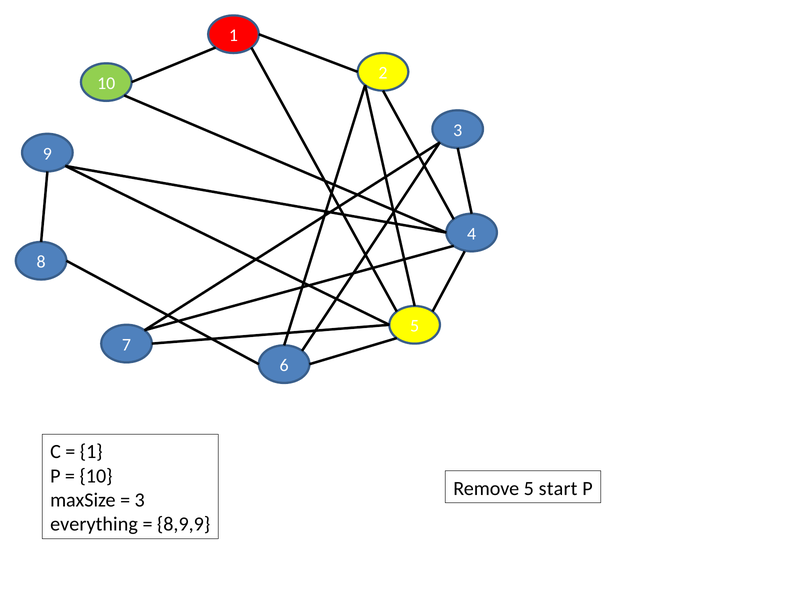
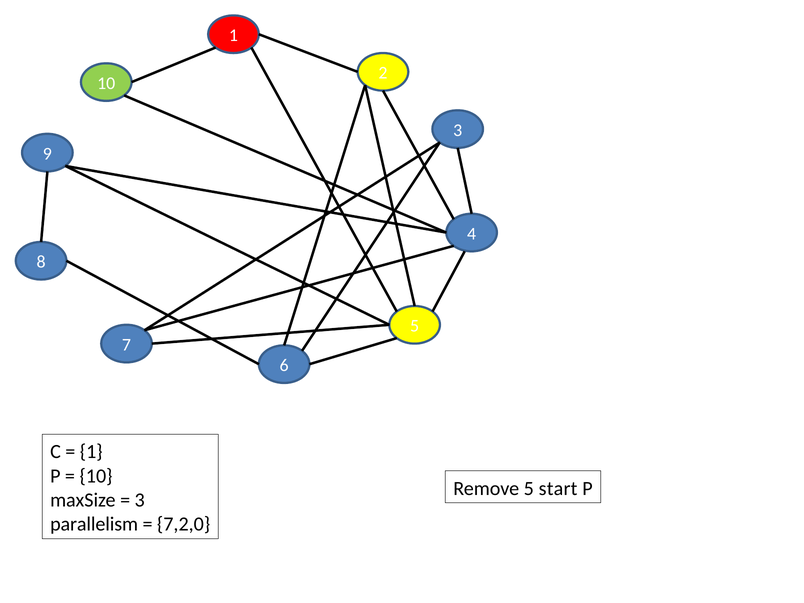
everything: everything -> parallelism (94, 524)
8,9,9: 8,9,9 -> 7,2,0 (184, 524)
